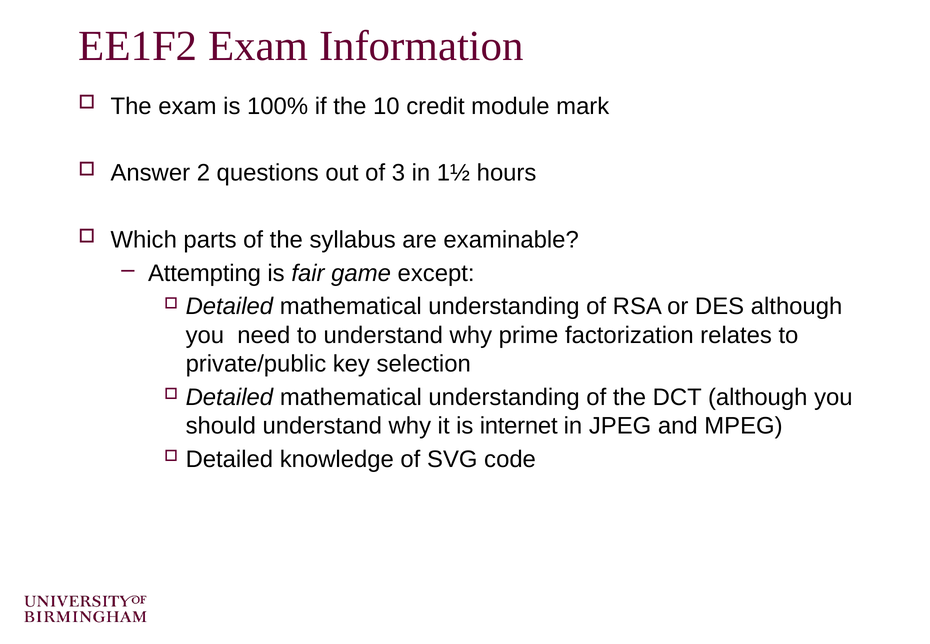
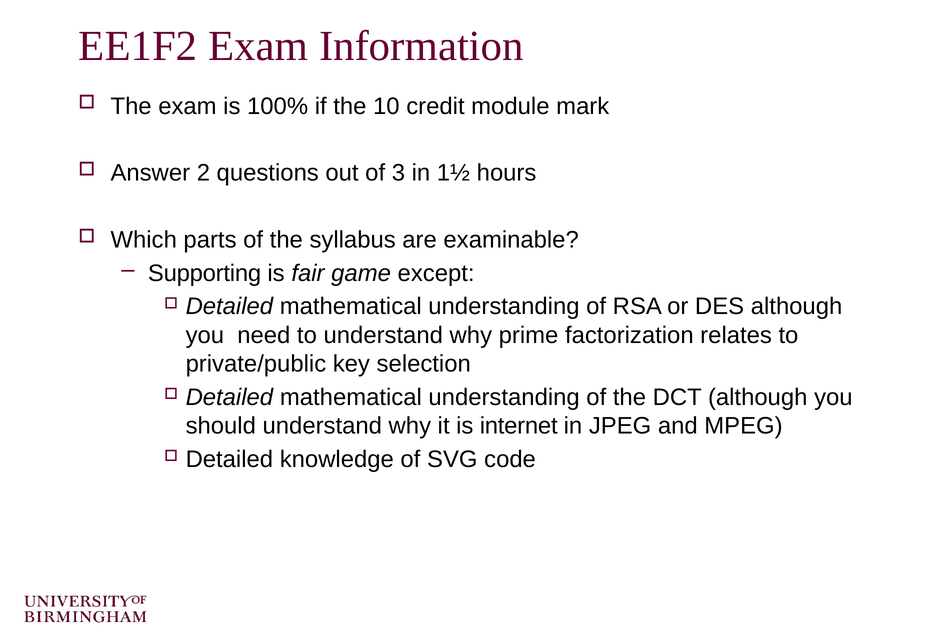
Attempting: Attempting -> Supporting (205, 273)
